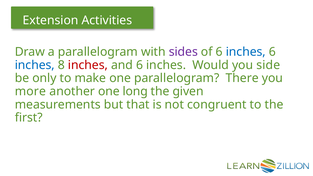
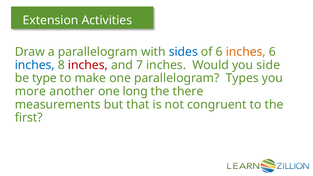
sides colour: purple -> blue (183, 52)
inches colour: blue -> orange (246, 52)
and 6: 6 -> 7 (139, 65)
only: only -> type (44, 78)
There: There -> Types (242, 78)
given: given -> there (188, 91)
